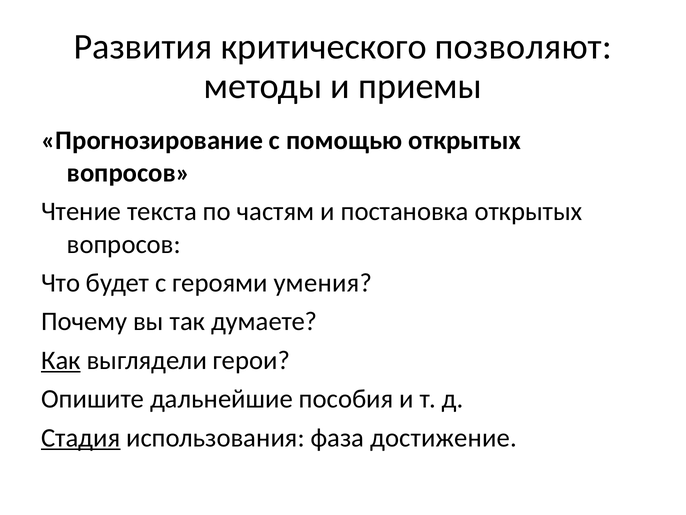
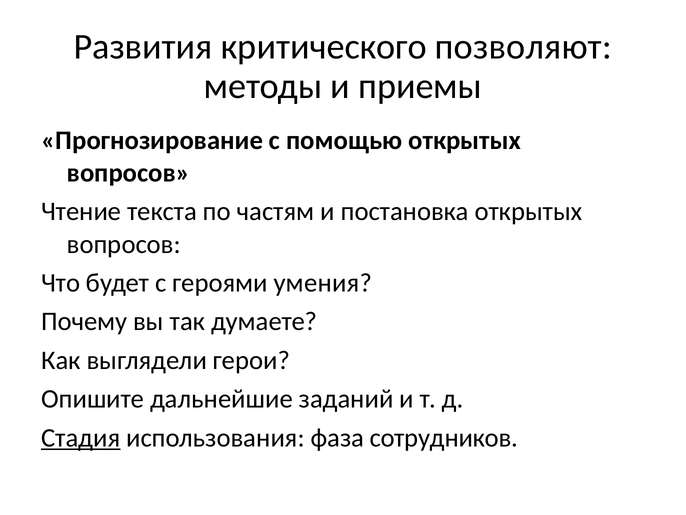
Как underline: present -> none (61, 360)
пособия: пособия -> заданий (346, 399)
достижение: достижение -> сотрудников (444, 437)
